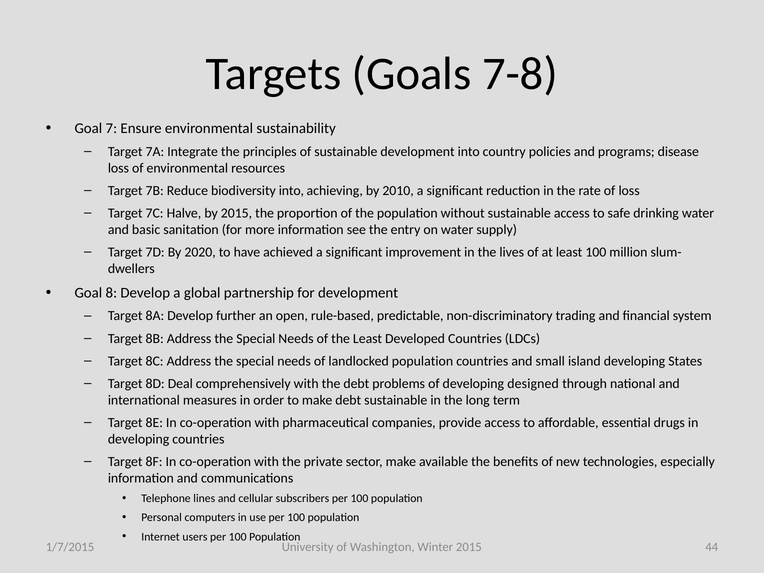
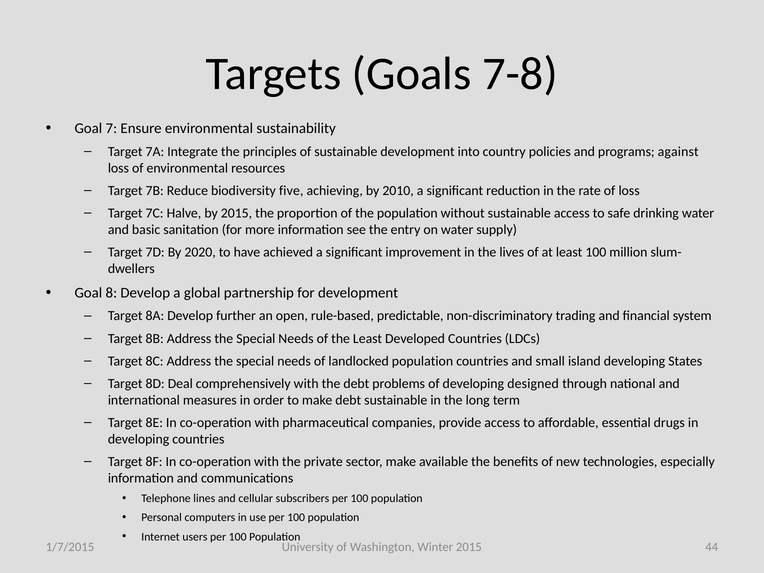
disease: disease -> against (678, 151)
biodiversity into: into -> five (291, 191)
